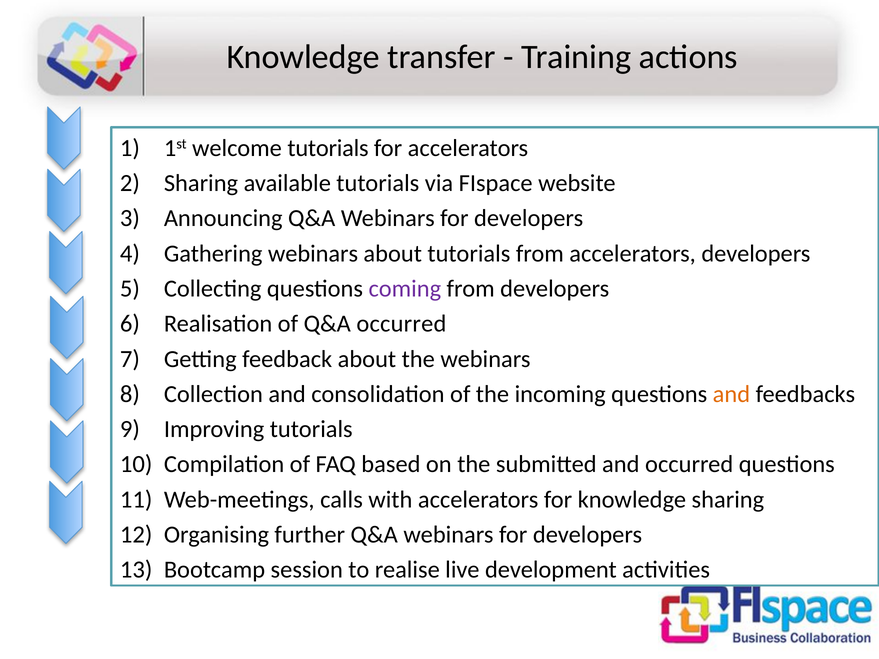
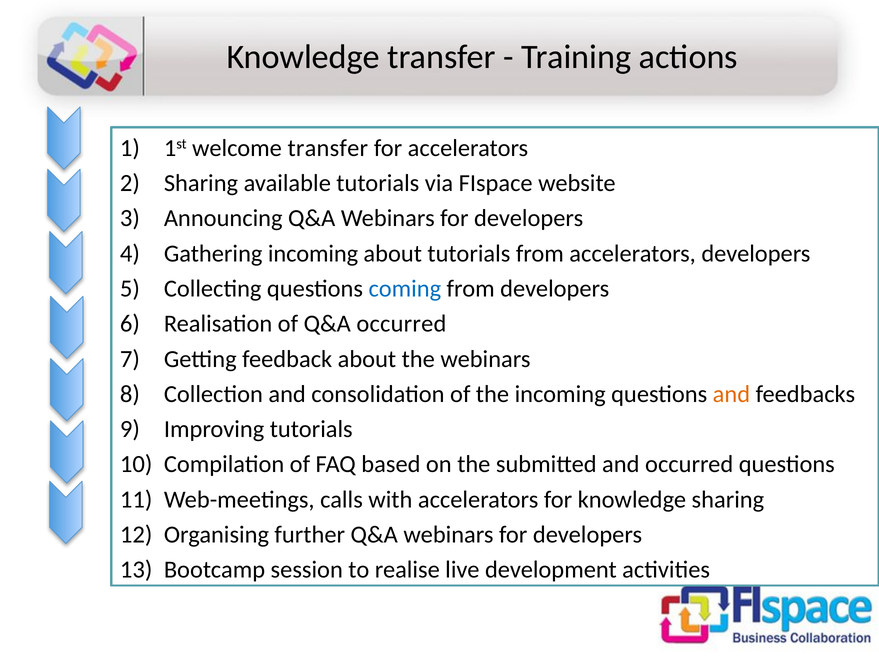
welcome tutorials: tutorials -> transfer (328, 148)
Gathering webinars: webinars -> incoming (313, 254)
coming colour: purple -> blue (405, 289)
